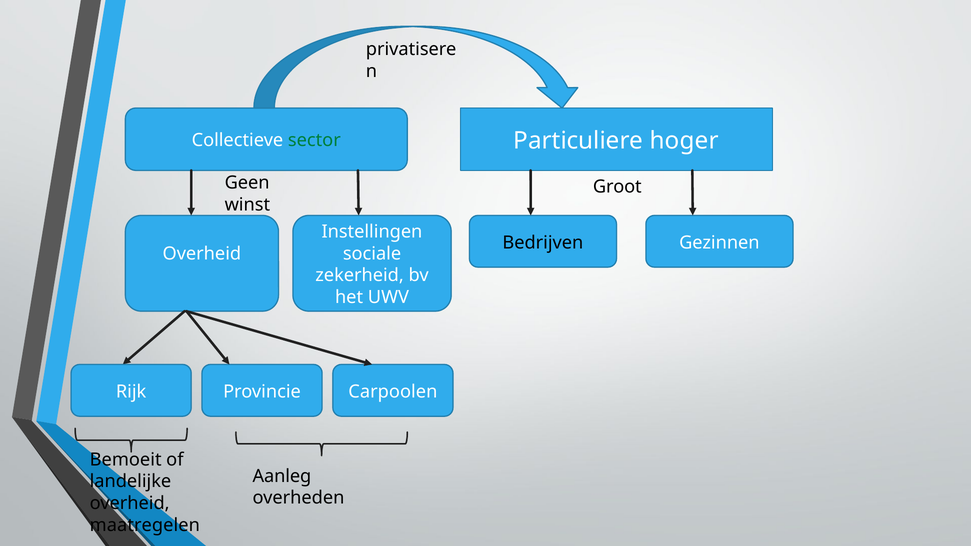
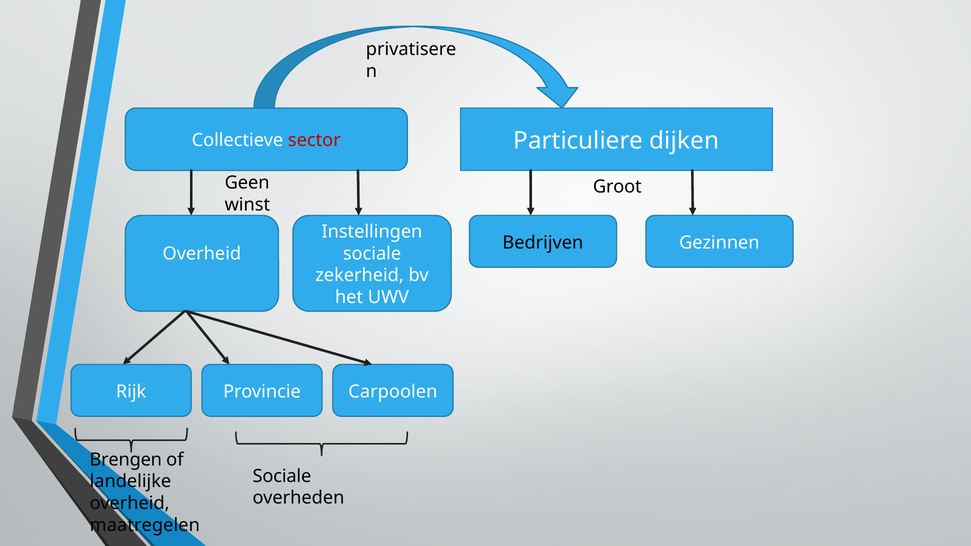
sector colour: green -> red (314, 141)
hoger: hoger -> dijken (684, 141)
Bemoeit: Bemoeit -> Brengen (126, 460)
Aanleg: Aanleg -> Sociale (282, 476)
